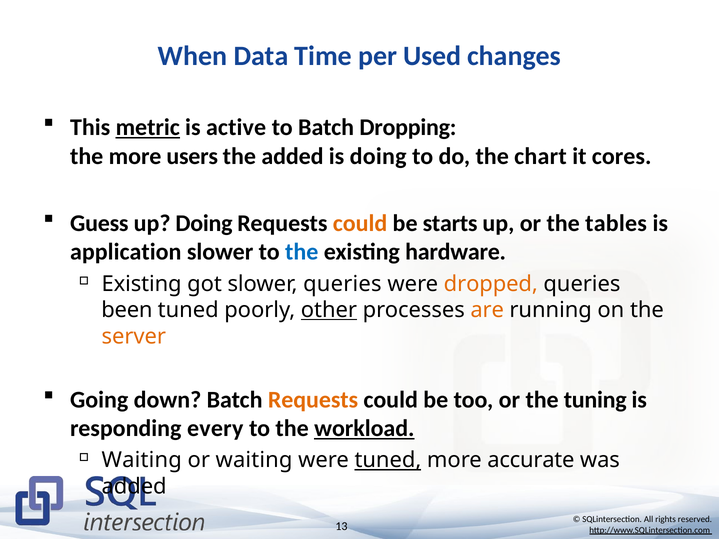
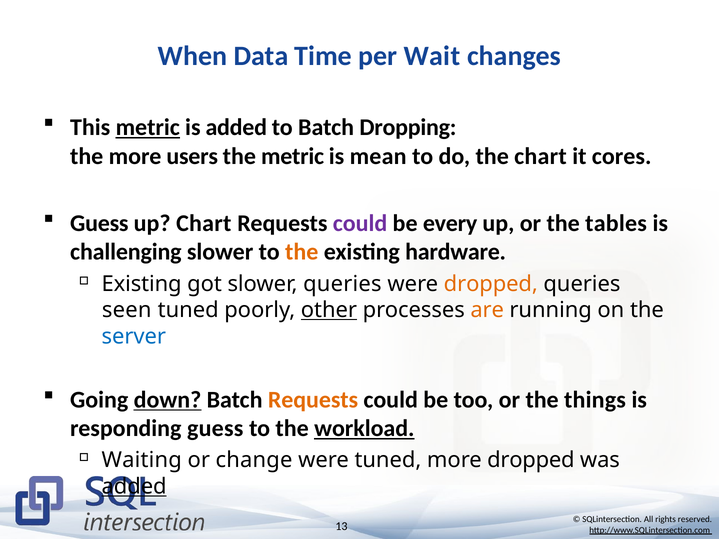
Used: Used -> Wait (432, 56)
is active: active -> added (236, 128)
the added: added -> metric (293, 156)
is doing: doing -> mean (378, 156)
up Doing: Doing -> Chart (204, 223)
could colour: orange -> purple (360, 223)
starts: starts -> every (450, 223)
application: application -> challenging (126, 252)
the colour: blue -> orange (302, 252)
been: been -> seen (127, 310)
server colour: orange -> blue (134, 337)
down underline: none -> present (167, 400)
tuning: tuning -> things (595, 400)
responding every: every -> guess (215, 429)
or waiting: waiting -> change (254, 460)
tuned underline: present -> none (388, 460)
more accurate: accurate -> dropped (531, 460)
added underline: none -> present (134, 487)
